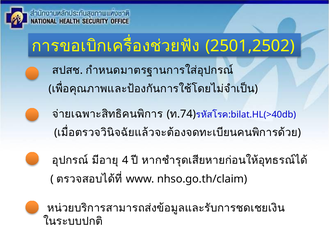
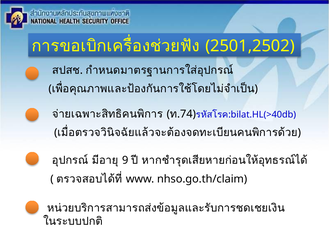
4: 4 -> 9 (125, 160)
